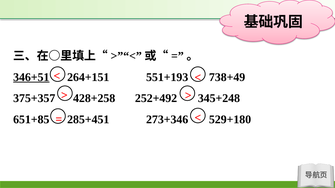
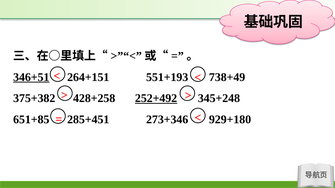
375+357: 375+357 -> 375+382 (34, 99)
252+492 underline: none -> present (156, 99)
529+180: 529+180 -> 929+180 (230, 120)
